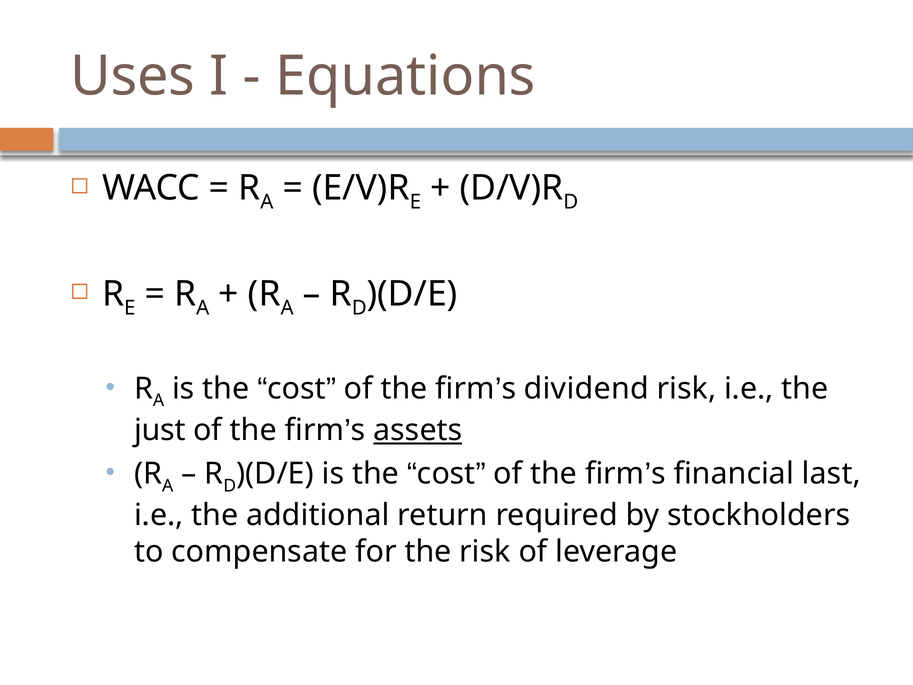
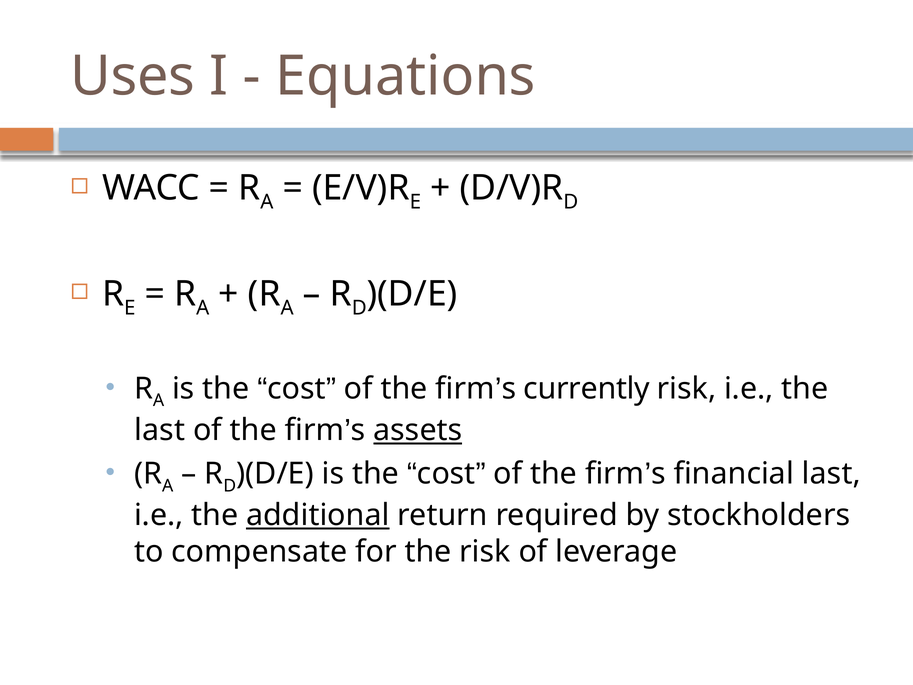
dividend: dividend -> currently (587, 389)
just: just -> last (160, 430)
additional underline: none -> present (318, 515)
